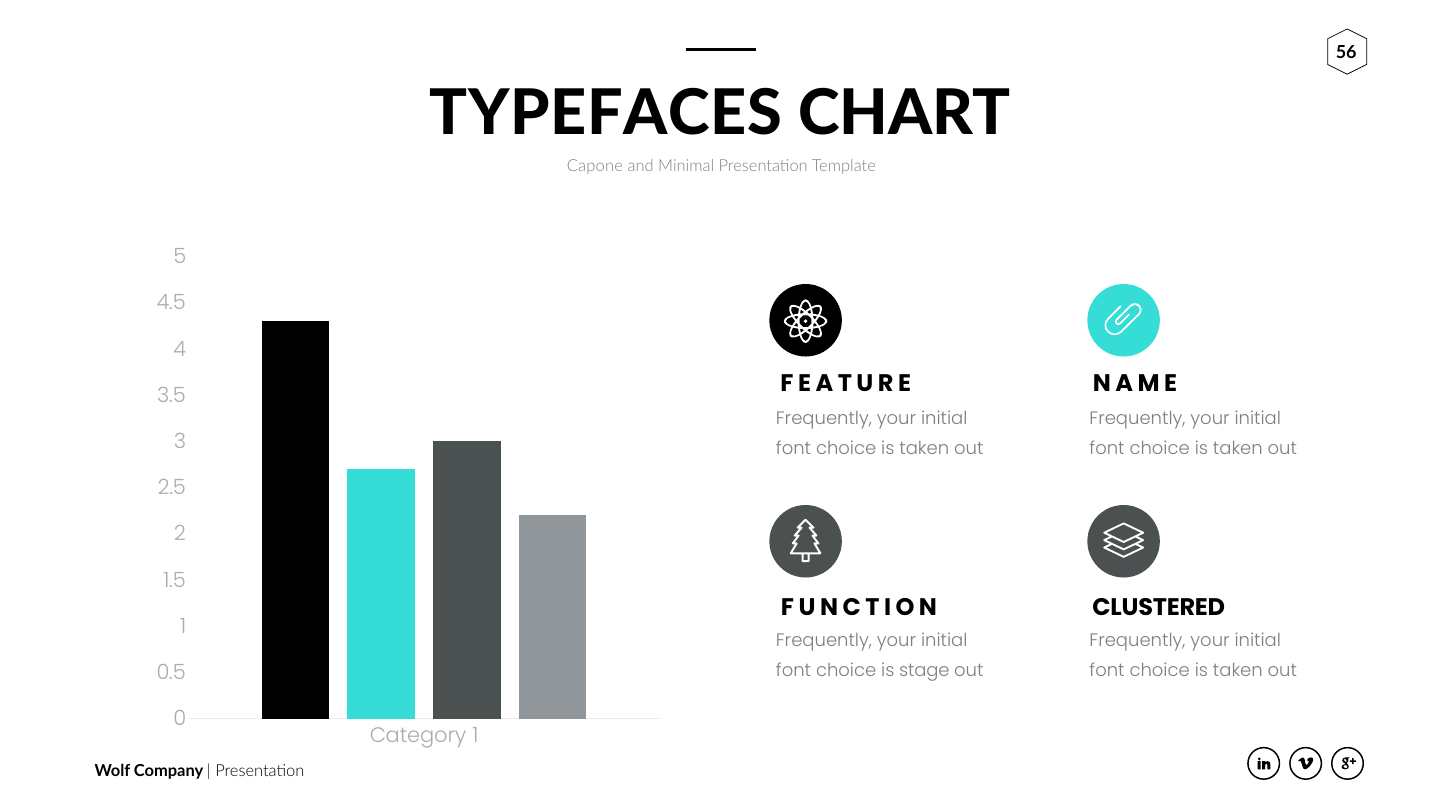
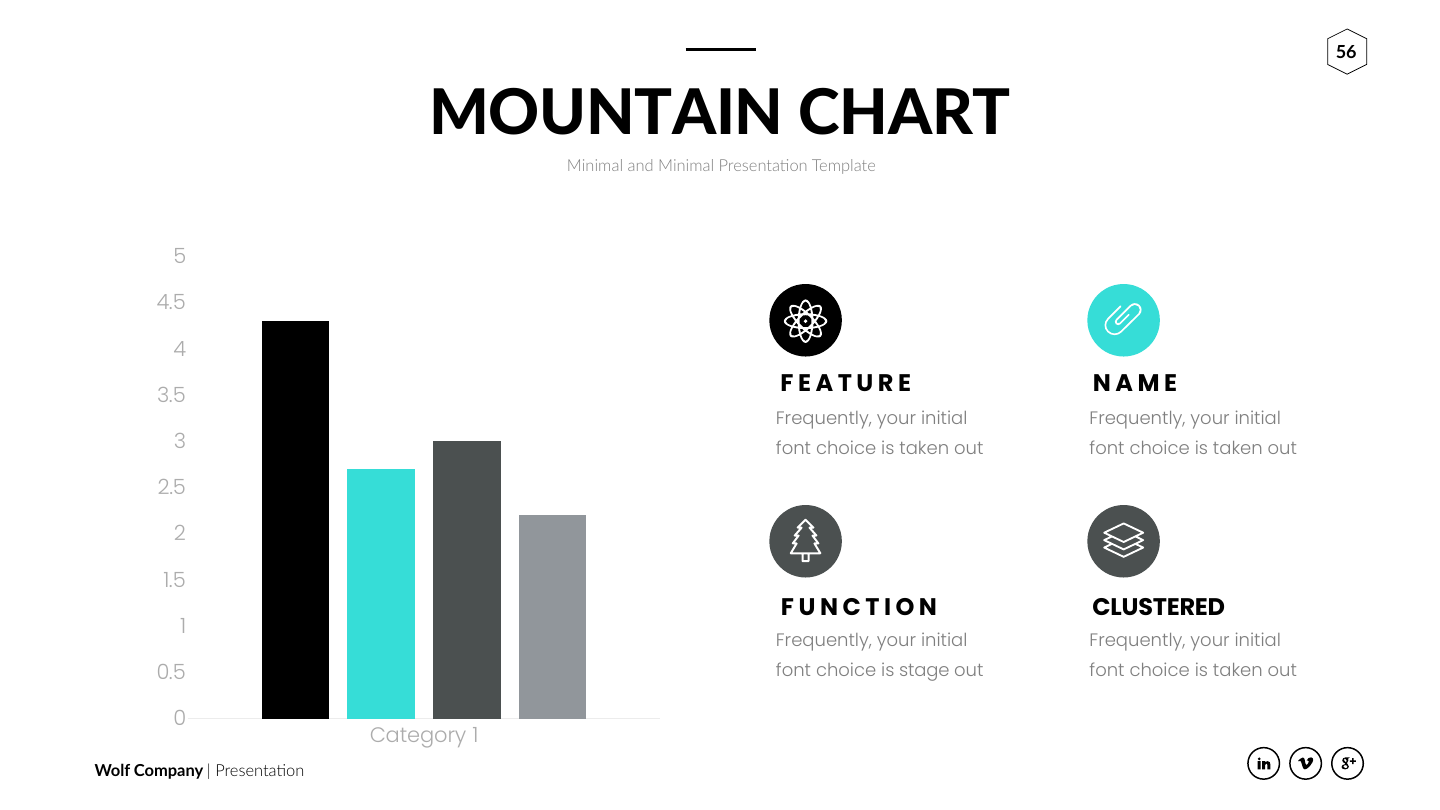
TYPEFACES: TYPEFACES -> MOUNTAIN (606, 114)
Capone: Capone -> Minimal (595, 166)
